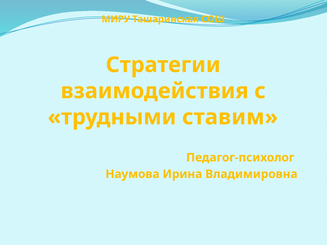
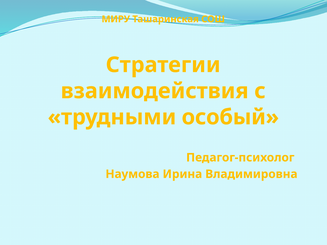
ставим: ставим -> особый (230, 117)
